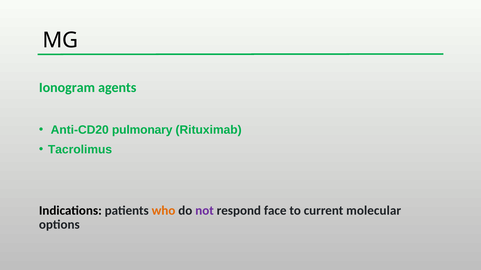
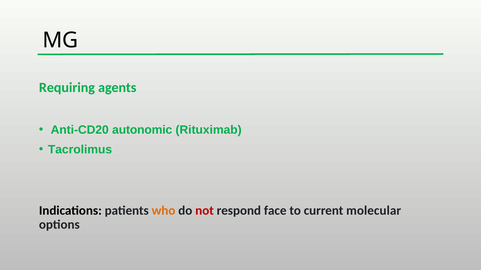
Ionogram: Ionogram -> Requiring (67, 88)
pulmonary: pulmonary -> autonomic (142, 130)
not colour: purple -> red (205, 211)
